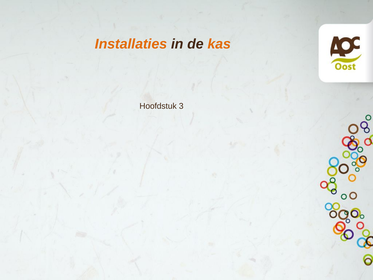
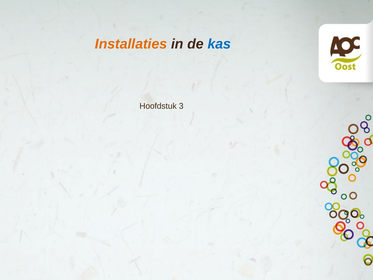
kas colour: orange -> blue (219, 44)
